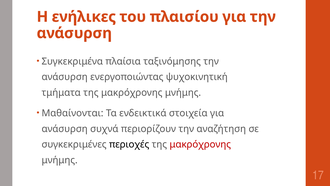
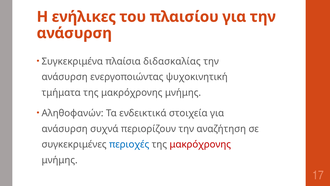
ταξινόμησης: ταξινόμησης -> διδασκαλίας (172, 61)
Μαθαίνονται: Μαθαίνονται -> Αληθοφανών (73, 113)
περιοχές colour: black -> blue (129, 144)
